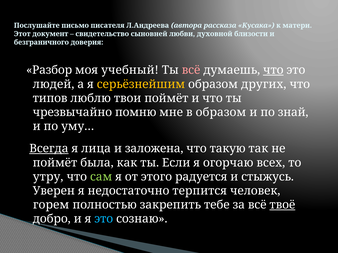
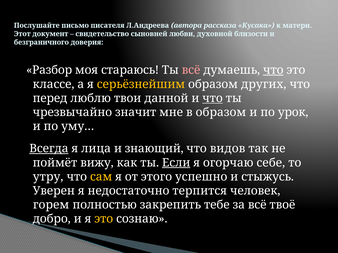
учебный: учебный -> стараюсь (130, 70)
людей: людей -> классе (54, 84)
типов: типов -> перед (50, 98)
твои поймёт: поймёт -> данной (166, 98)
что underline: none -> present (213, 98)
помню: помню -> значит (136, 112)
знай: знай -> урок (293, 112)
заложена: заложена -> знающий (154, 149)
такую: такую -> видов (228, 149)
была: была -> вижу (97, 163)
Если underline: none -> present (176, 163)
всех: всех -> себе (271, 163)
сам colour: light green -> yellow (101, 177)
радуется: радуется -> успешно (201, 177)
твоё underline: present -> none (282, 205)
это colour: light blue -> yellow (104, 219)
